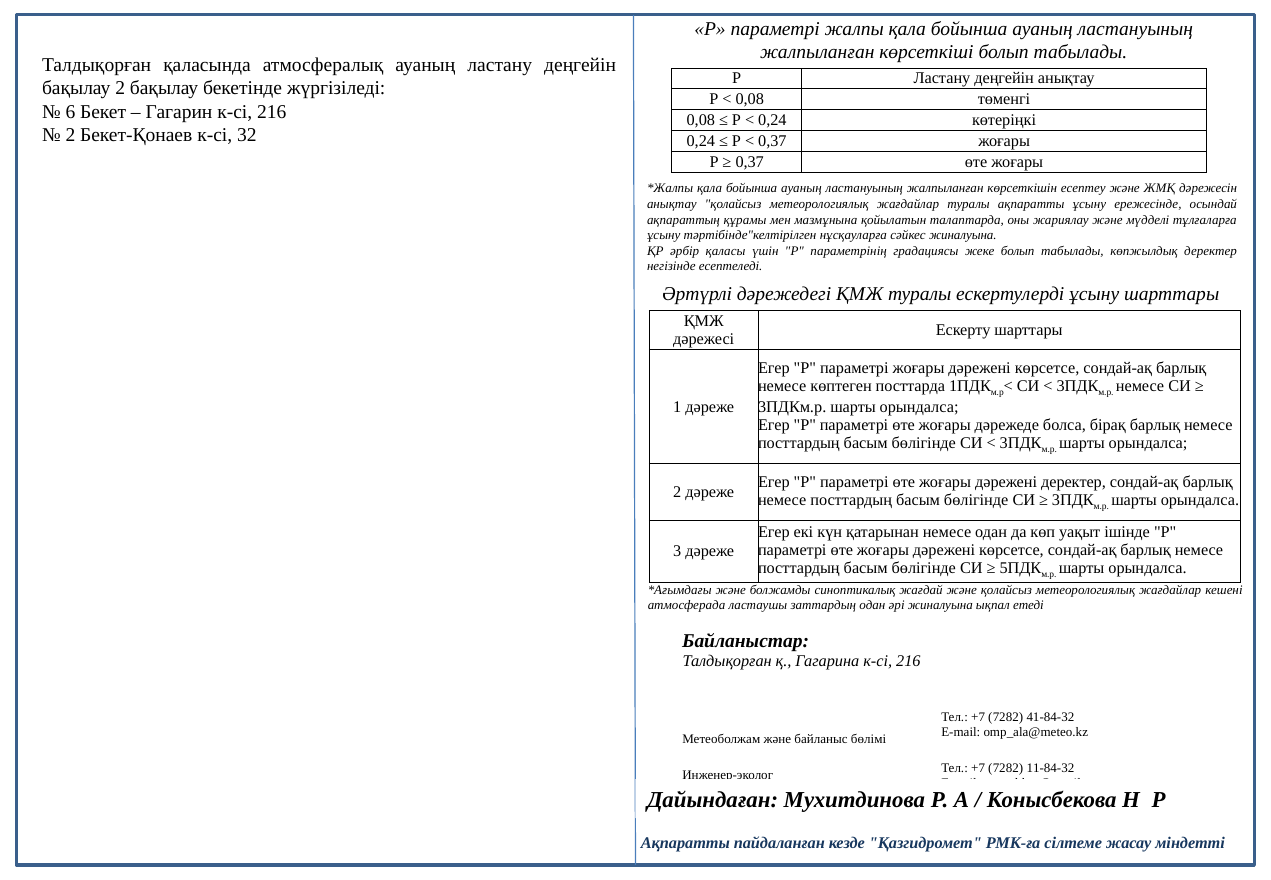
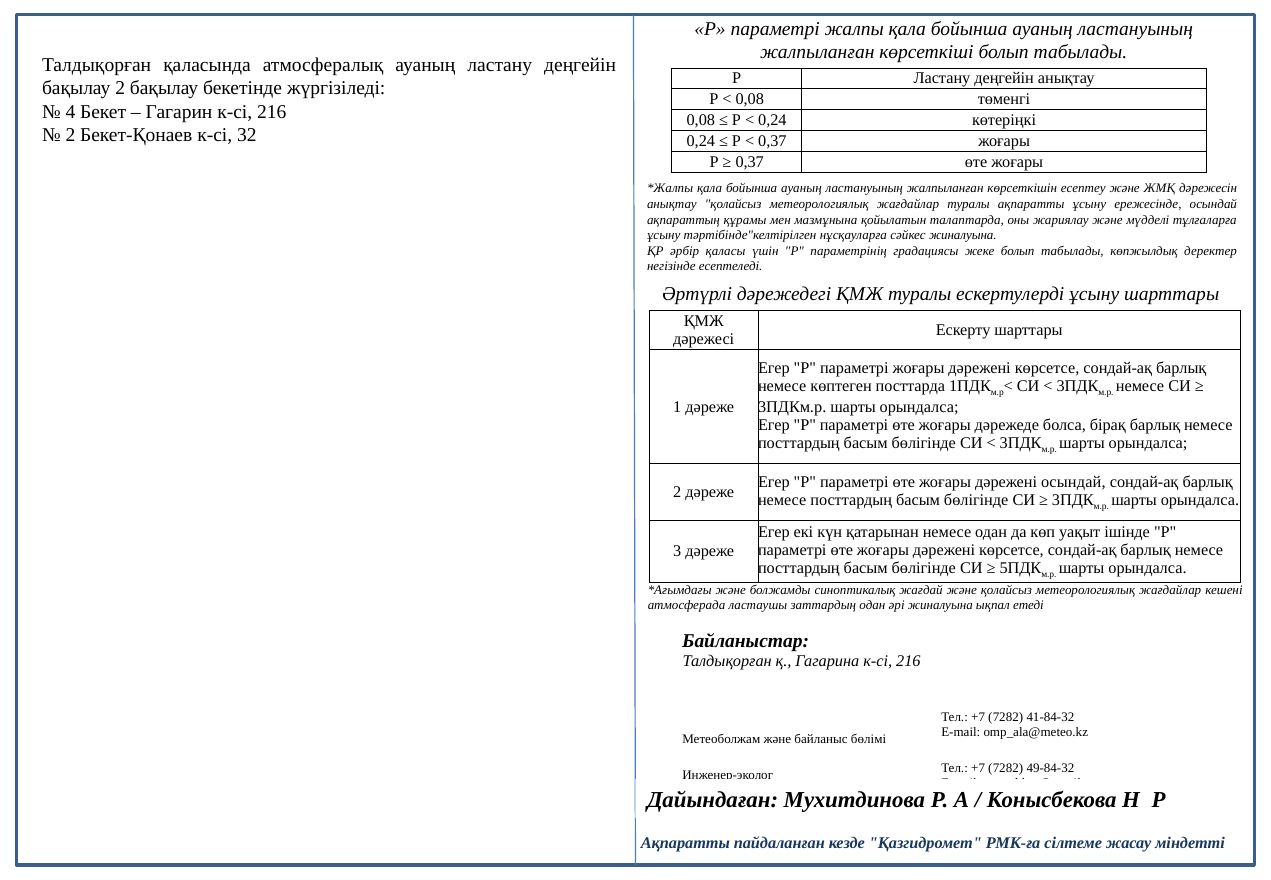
6: 6 -> 4 (70, 112)
дәрежені деректер: деректер -> осындай (1073, 482)
11-84-32: 11-84-32 -> 49-84-32 (1050, 768)
